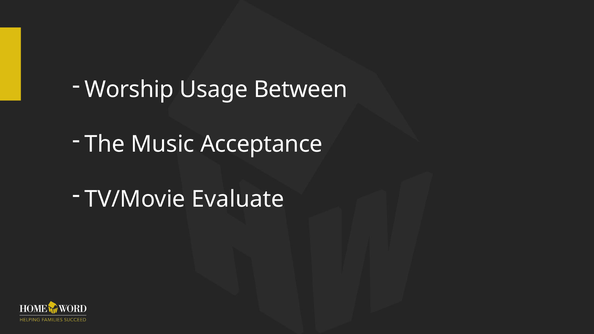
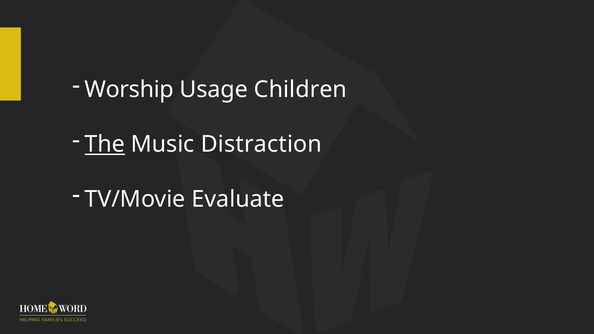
Between: Between -> Children (300, 90)
The underline: none -> present (105, 144)
Acceptance: Acceptance -> Distraction (261, 144)
